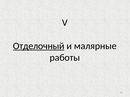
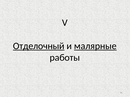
малярные underline: none -> present (95, 46)
